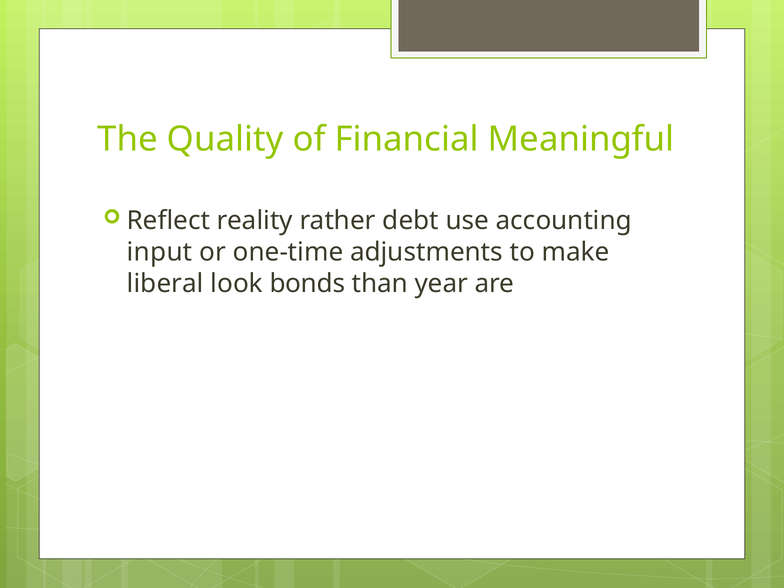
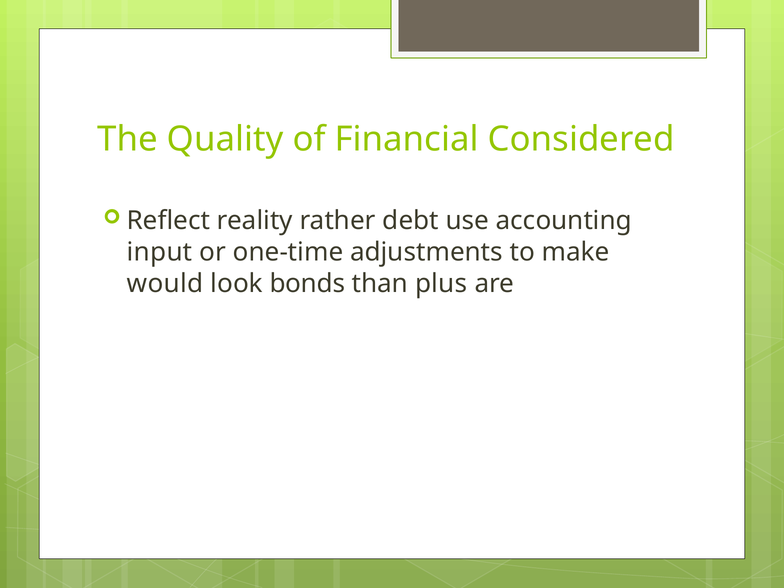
Meaningful: Meaningful -> Considered (581, 139)
liberal: liberal -> would (165, 283)
year: year -> plus (441, 283)
